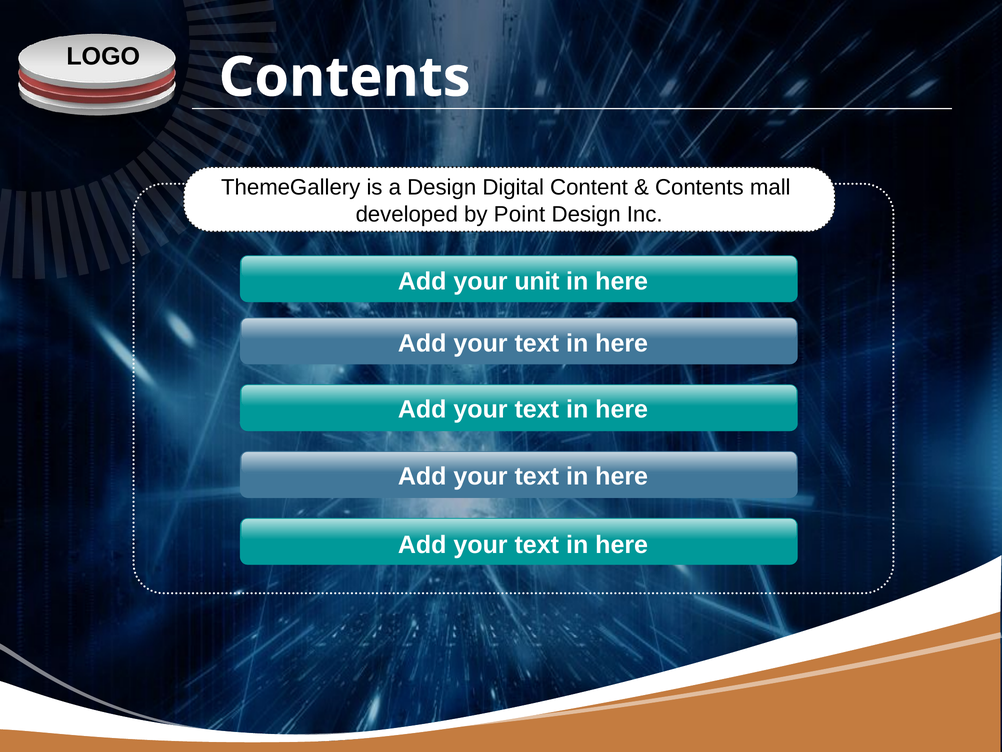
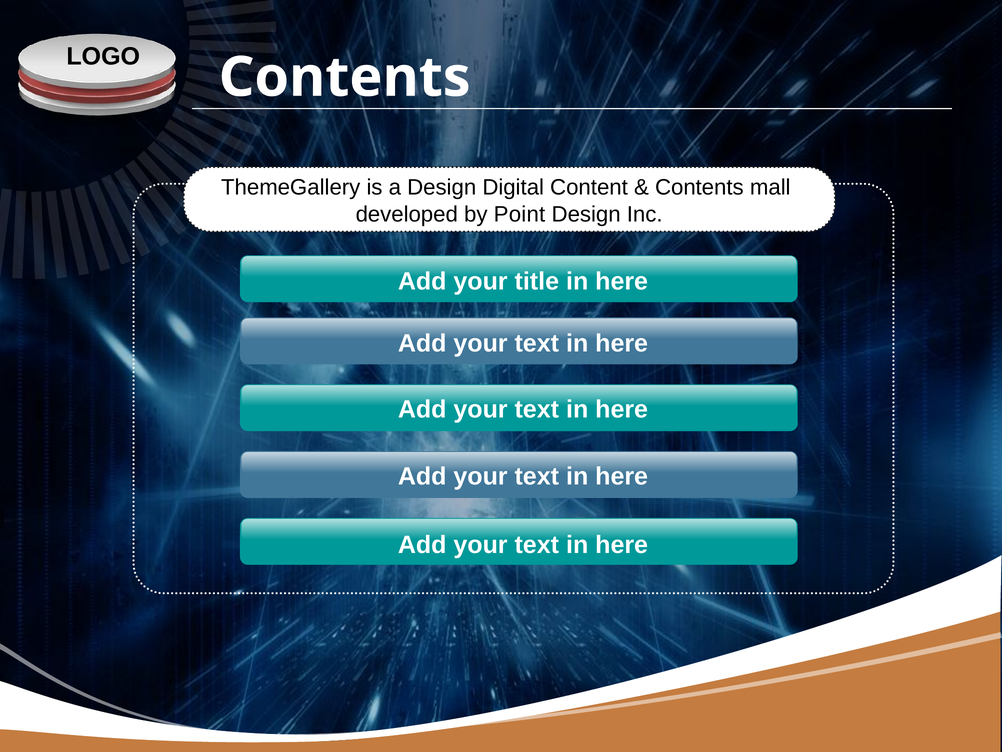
unit: unit -> title (537, 281)
